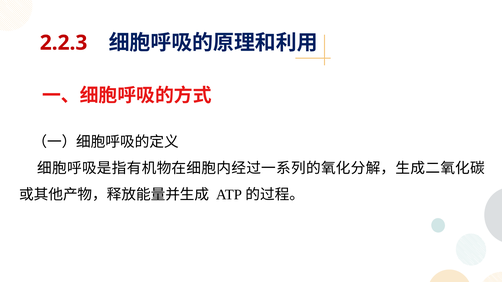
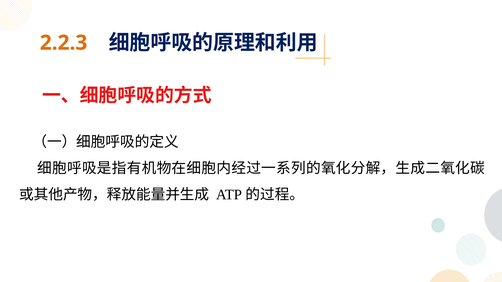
2.2.3 colour: red -> orange (64, 43)
